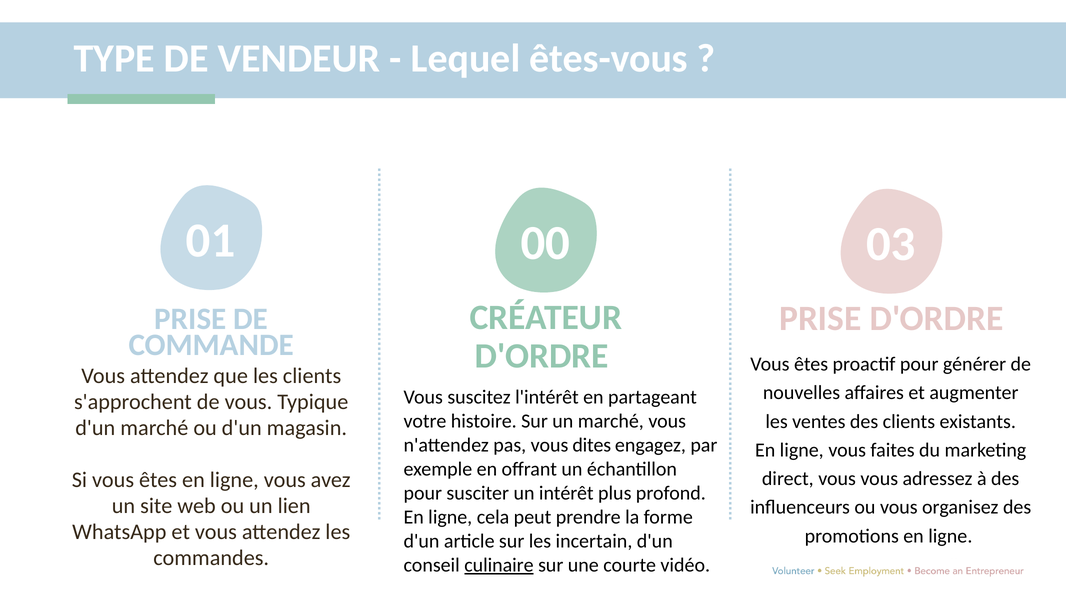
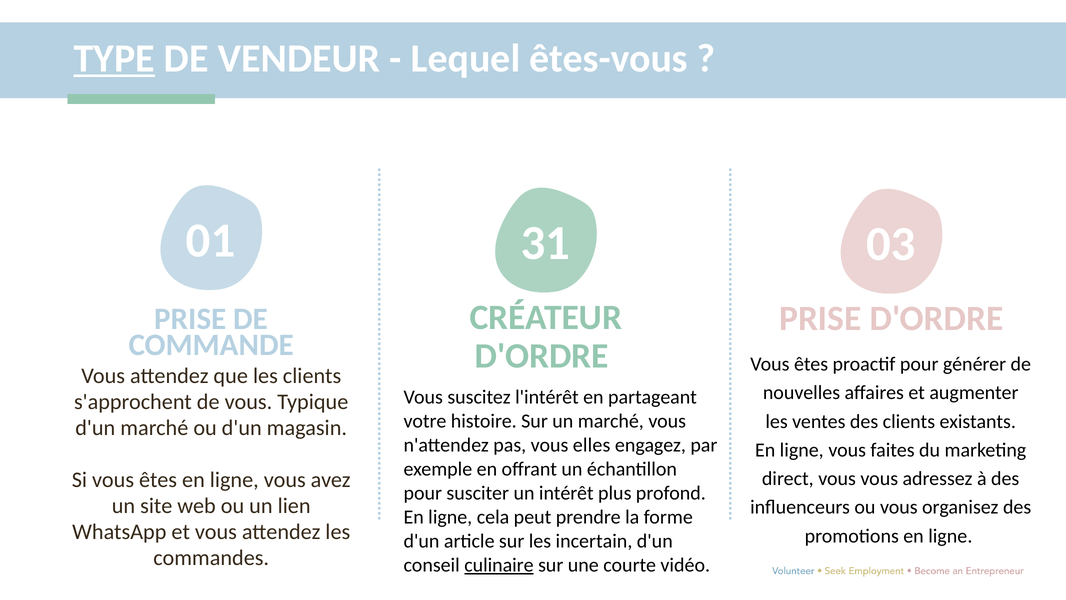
TYPE underline: none -> present (114, 58)
00: 00 -> 31 (545, 243)
dites: dites -> elles (592, 445)
